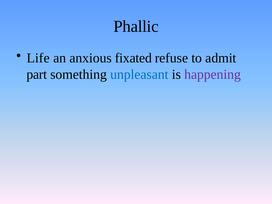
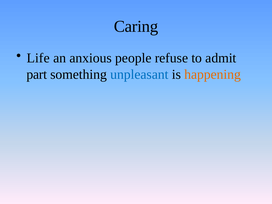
Phallic: Phallic -> Caring (136, 26)
fixated: fixated -> people (133, 58)
happening colour: purple -> orange (213, 74)
